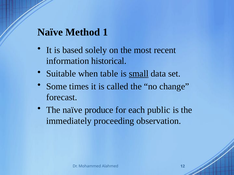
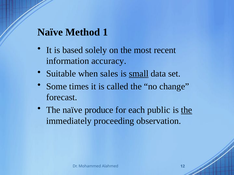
historical: historical -> accuracy (109, 61)
table: table -> sales (109, 74)
the underline: none -> present (187, 110)
